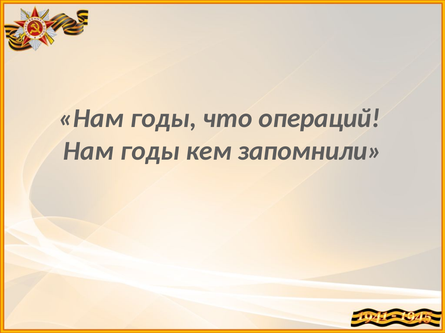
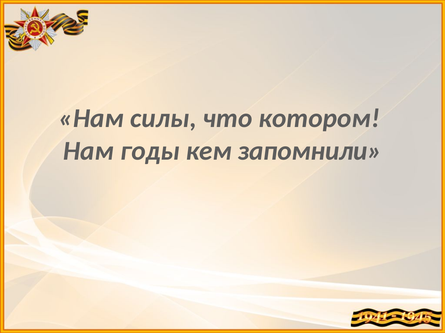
годы: годы -> силы (163, 119)
операций: операций -> котором (319, 119)
